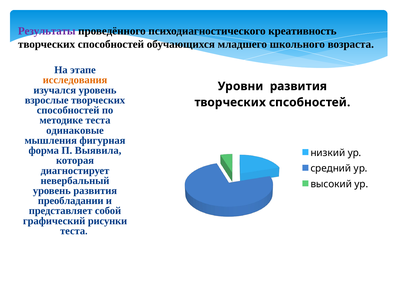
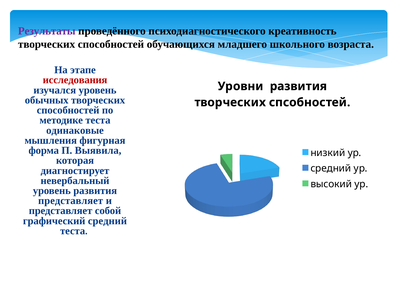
исследования colour: orange -> red (75, 80)
взрослые: взрослые -> обычных (47, 100)
преобладании: преобладании -> представляет (71, 201)
графический рисунки: рисунки -> средний (107, 221)
